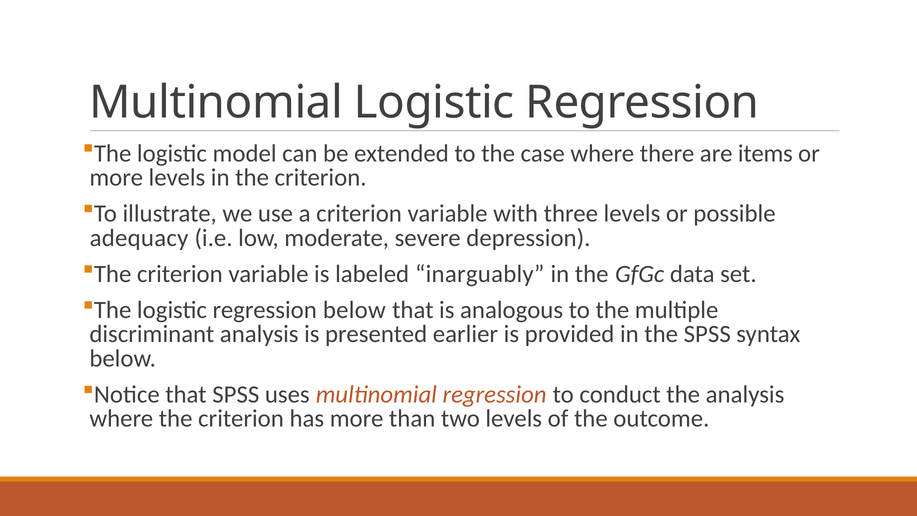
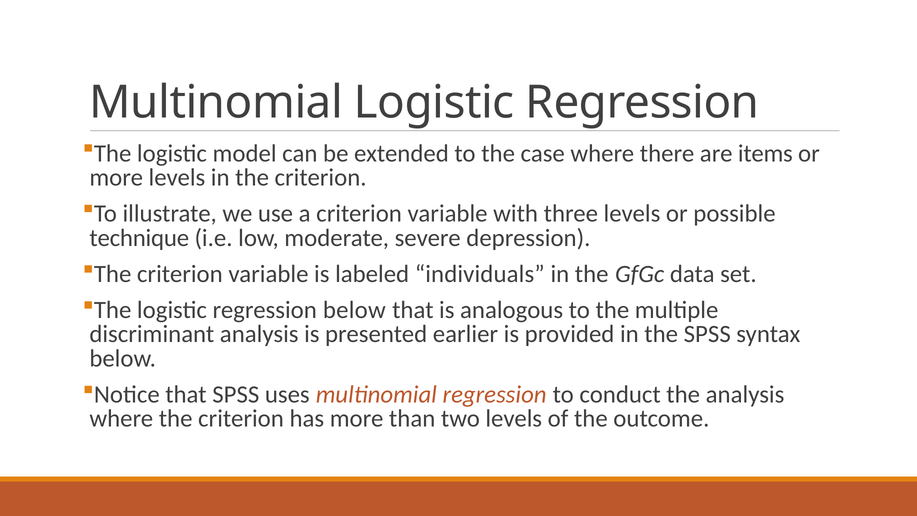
adequacy: adequacy -> technique (139, 238)
inarguably: inarguably -> individuals (480, 274)
